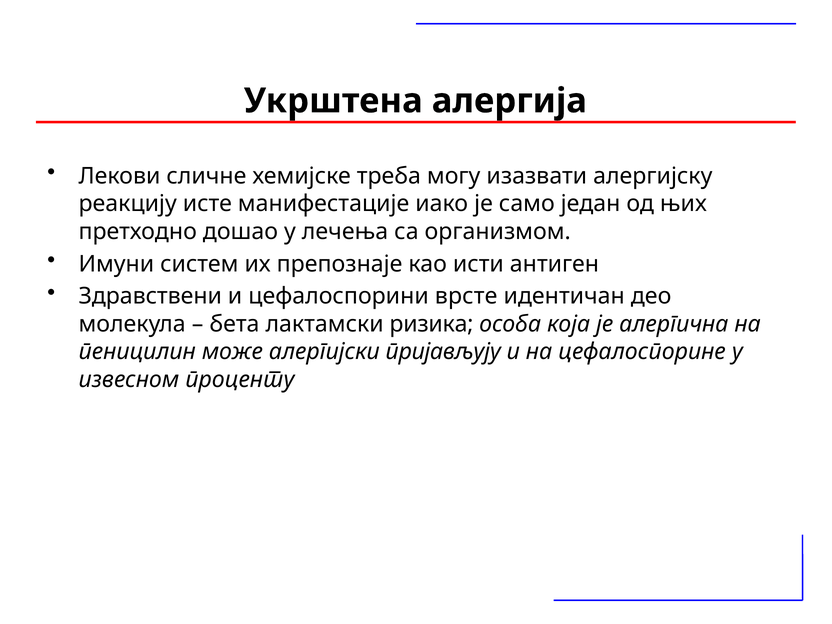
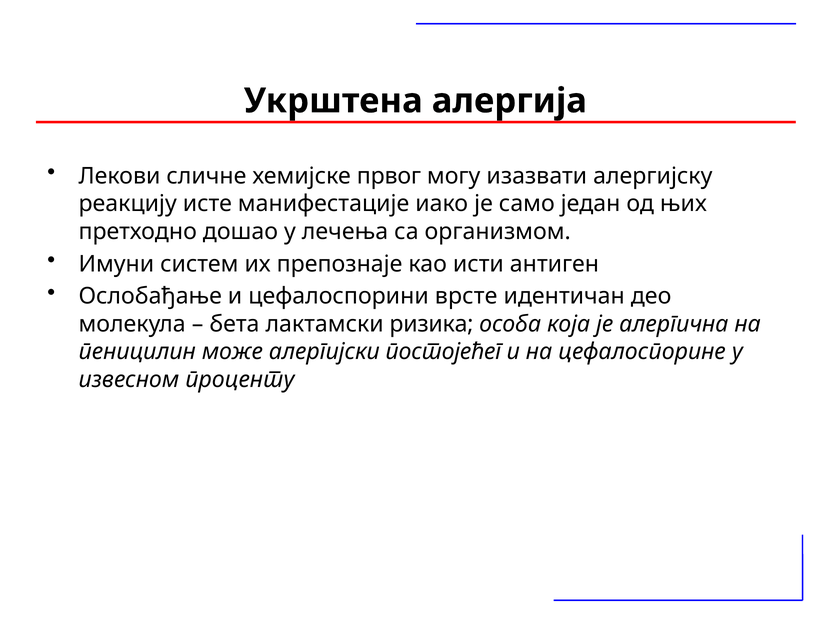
треба: треба -> првог (389, 176)
Здравствени: Здравствени -> Ослобађање (150, 296)
пријављују: пријављују -> постојећег (443, 352)
